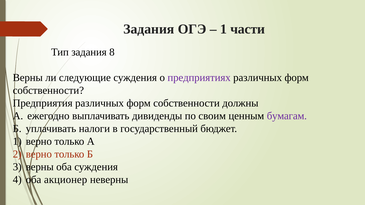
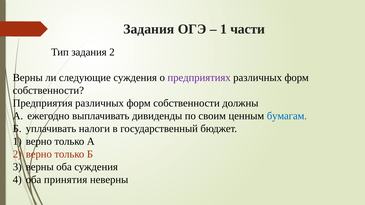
задания 8: 8 -> 2 (112, 52)
бумагам colour: purple -> blue (287, 116)
акционер: акционер -> принятия (66, 180)
